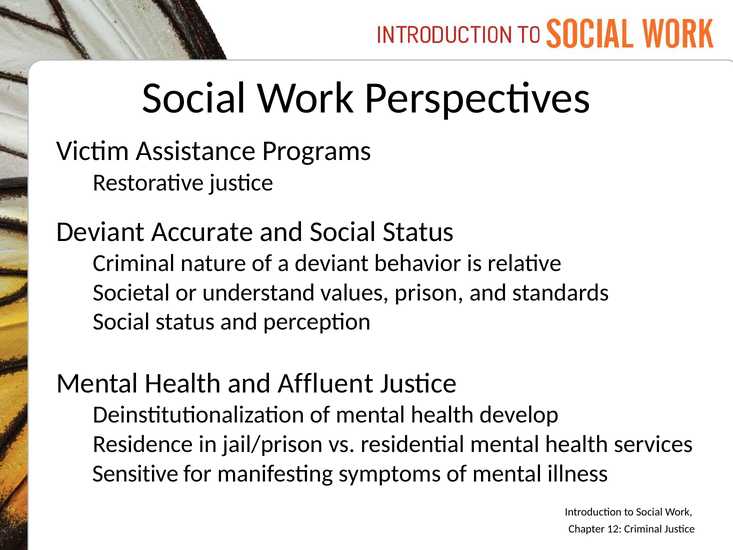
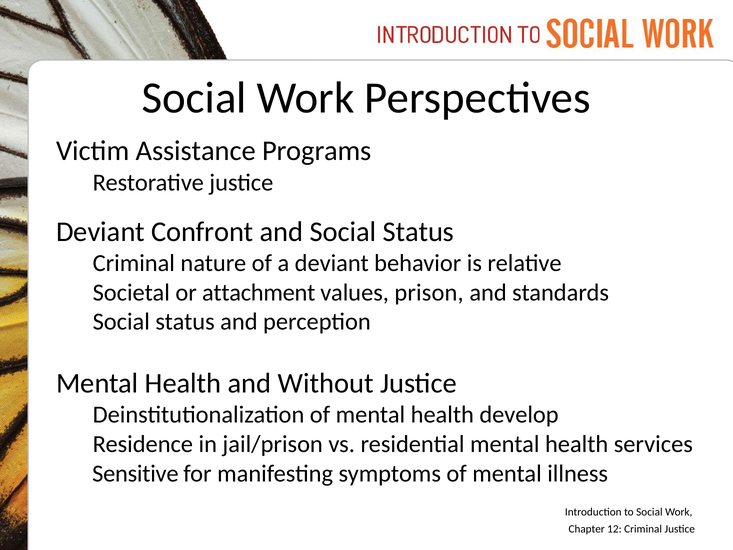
Accurate: Accurate -> Confront (202, 232)
understand: understand -> attachment (259, 292)
Affluent: Affluent -> Without (326, 383)
